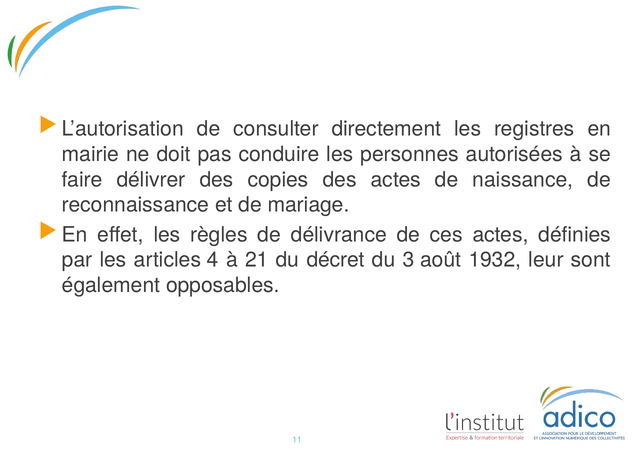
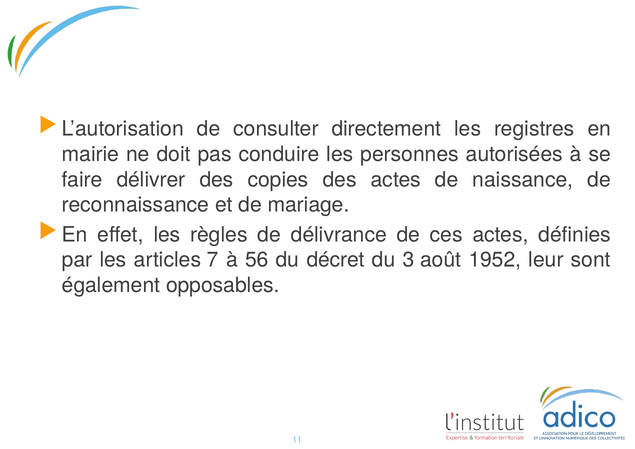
4: 4 -> 7 (213, 260)
21: 21 -> 56 (257, 260)
1932: 1932 -> 1952 (495, 260)
